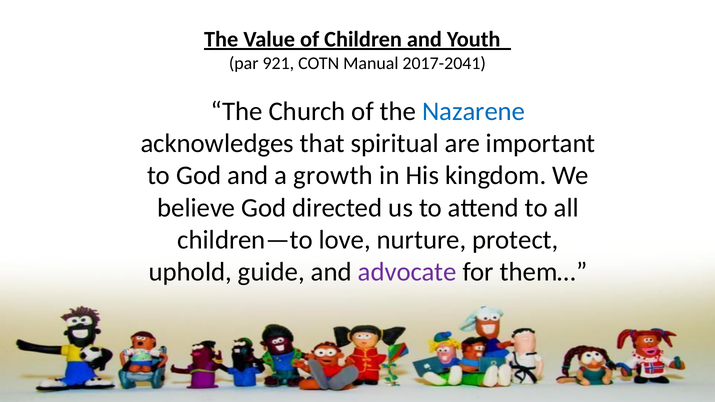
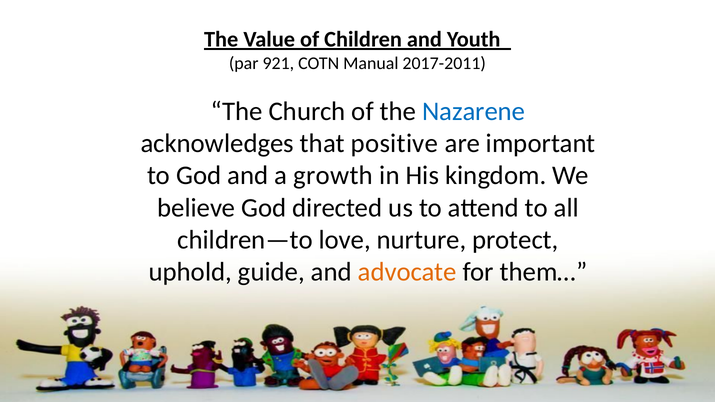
2017-2041: 2017-2041 -> 2017-2011 (444, 63)
spiritual: spiritual -> positive (395, 143)
advocate colour: purple -> orange (407, 272)
